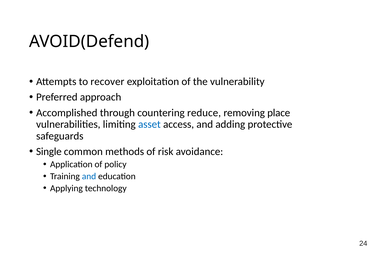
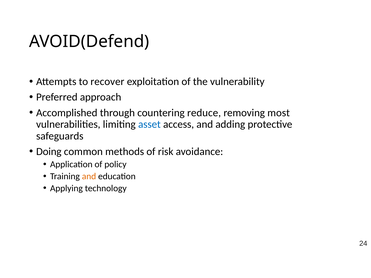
place: place -> most (279, 113)
Single: Single -> Doing (49, 152)
and colour: blue -> orange (89, 176)
